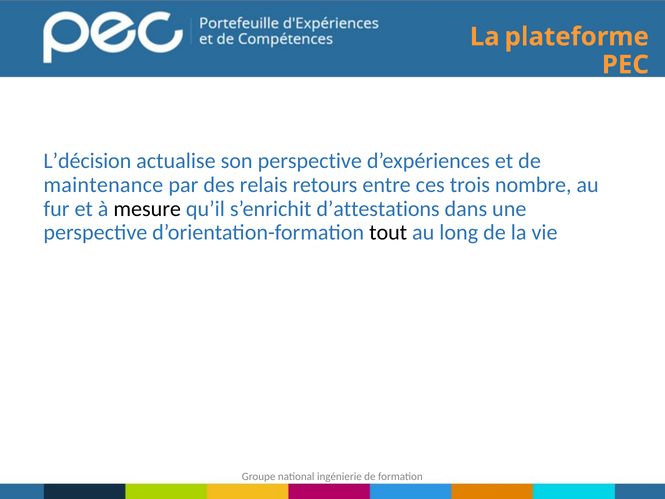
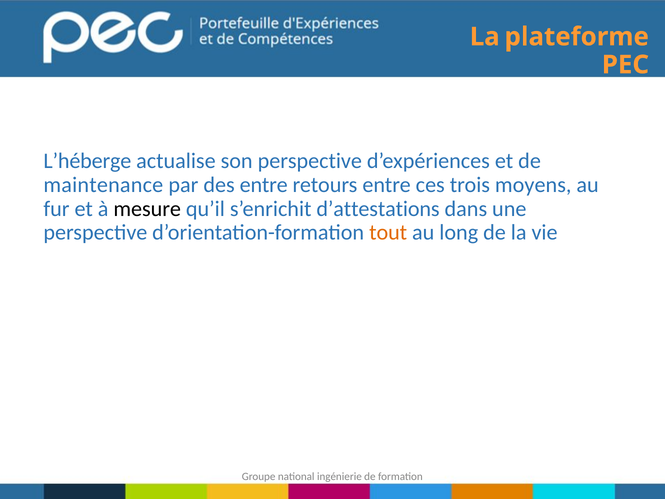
L’décision: L’décision -> L’héberge (87, 161)
des relais: relais -> entre (264, 185)
nombre: nombre -> moyens (533, 185)
tout colour: black -> orange (388, 233)
